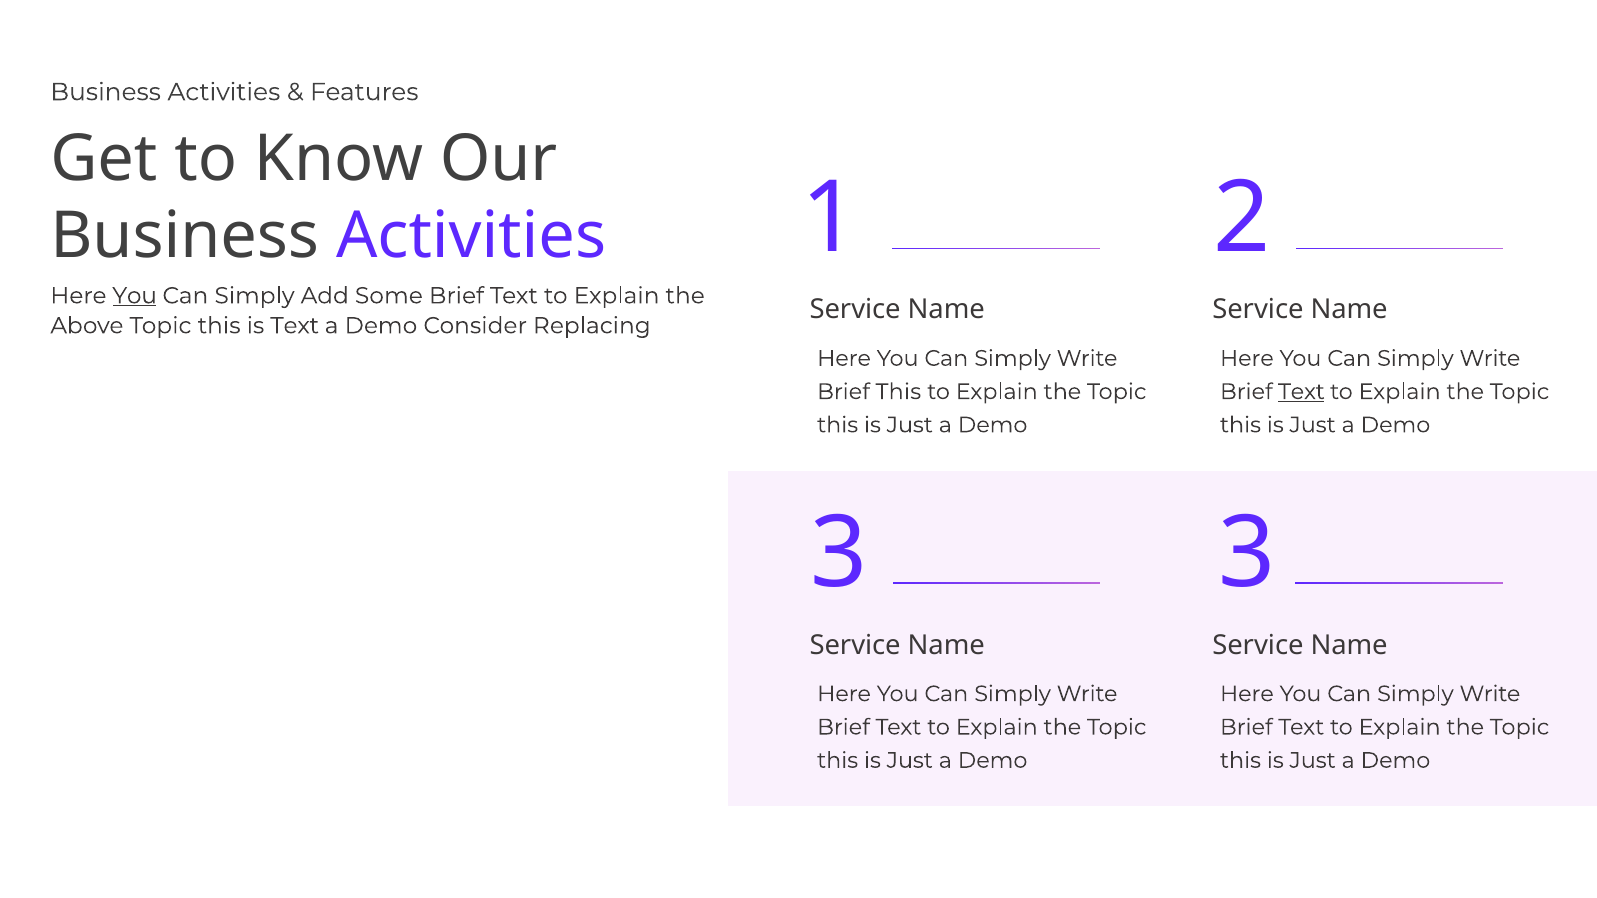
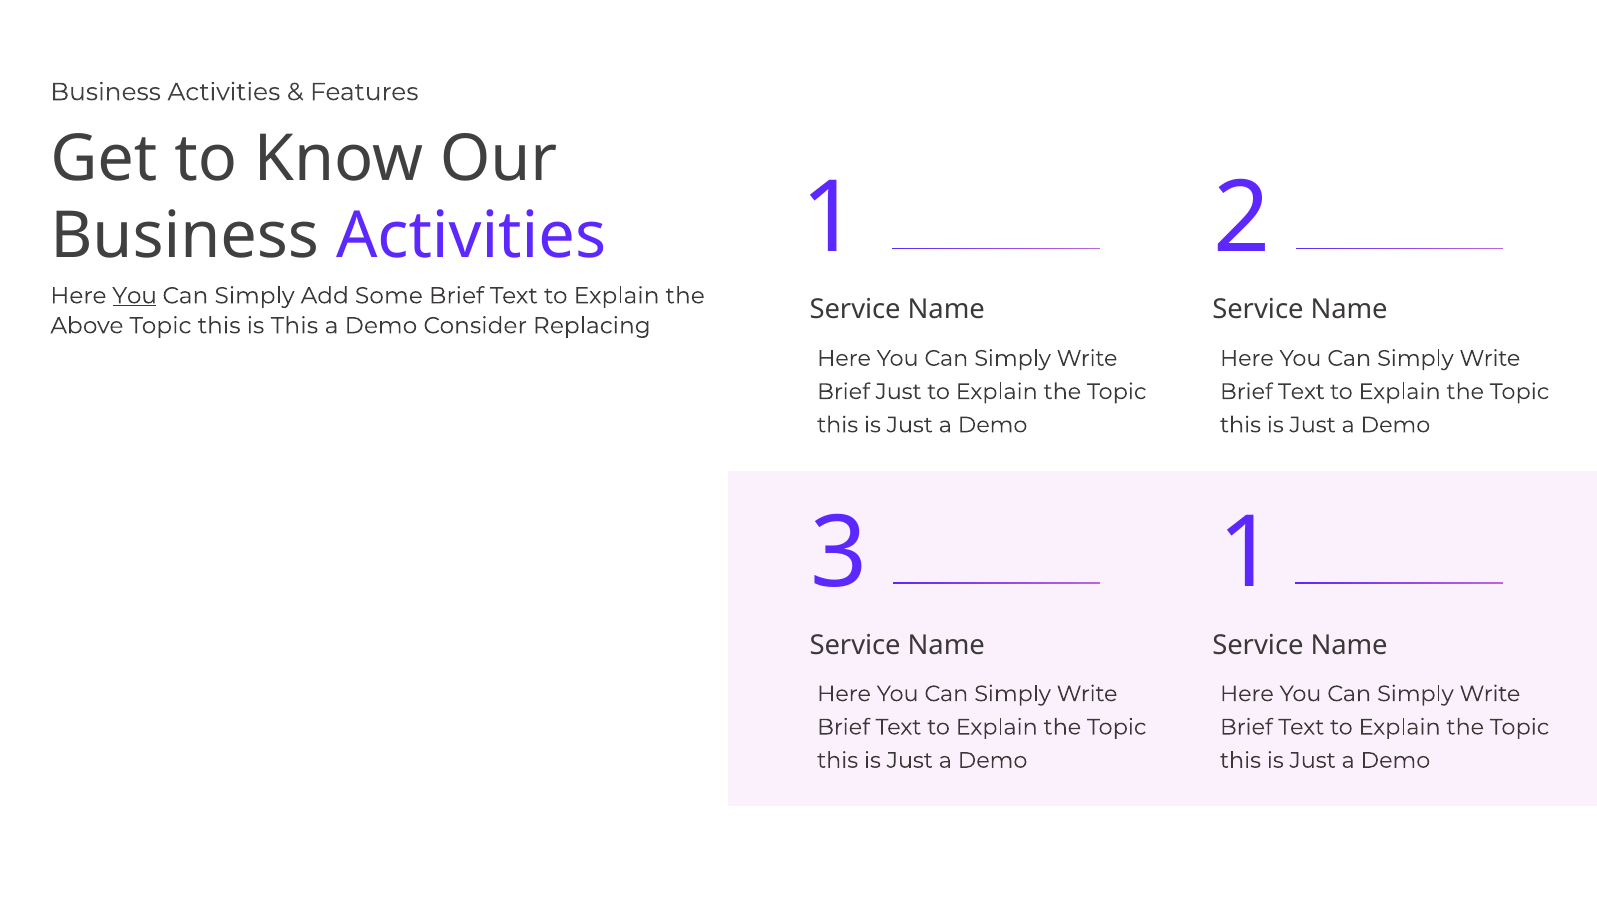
is Text: Text -> This (294, 326)
Brief This: This -> Just (899, 392)
Text underline: present -> none (1301, 392)
3 3: 3 -> 1 (1247, 554)
